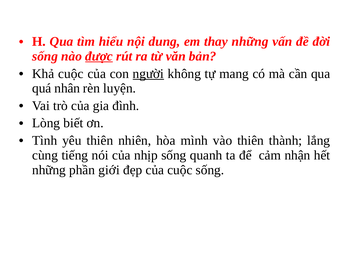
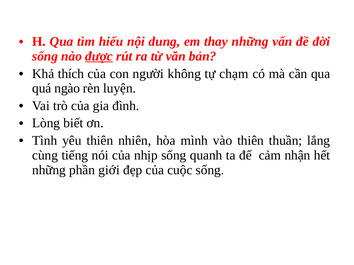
Khả cuộc: cuộc -> thích (71, 74)
người underline: present -> none (148, 74)
mang: mang -> chạm (234, 74)
nhân: nhân -> ngào (67, 89)
thành: thành -> thuần (286, 141)
